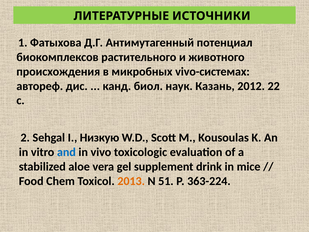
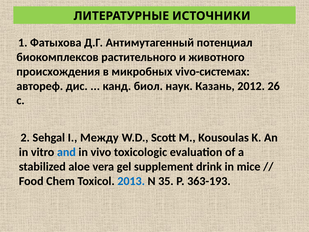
22: 22 -> 26 (274, 86)
Низкую: Низкую -> Между (99, 138)
2013 colour: orange -> blue (131, 181)
51: 51 -> 35 (166, 181)
363-224: 363-224 -> 363-193 (209, 181)
